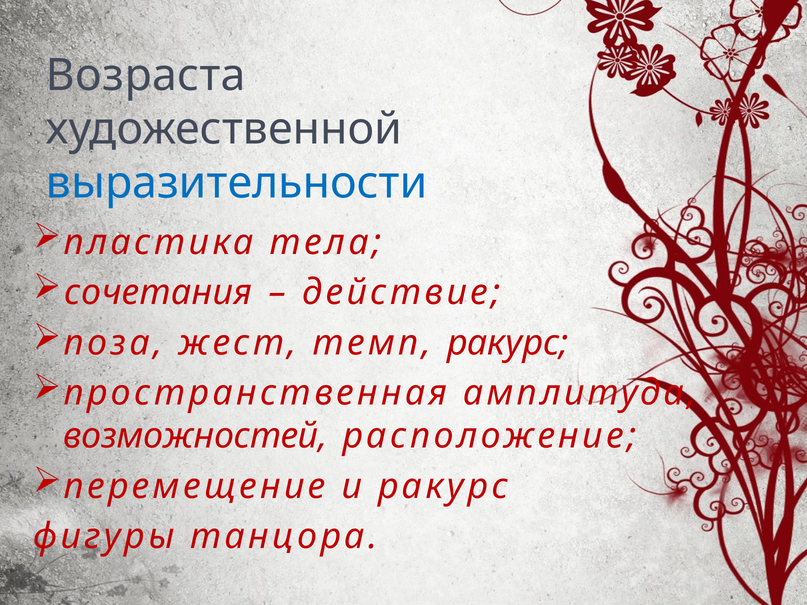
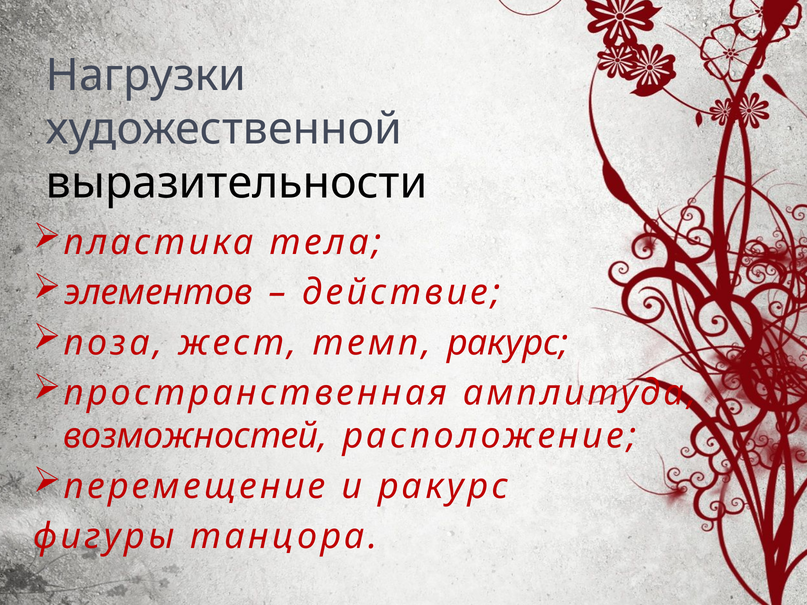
Возраста: Возраста -> Нагрузки (146, 75)
выразительности colour: blue -> black (237, 183)
сочетания: сочетания -> элементов (158, 293)
